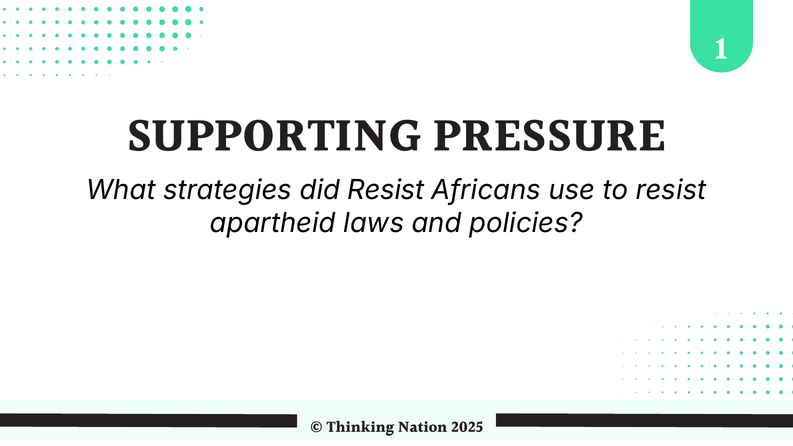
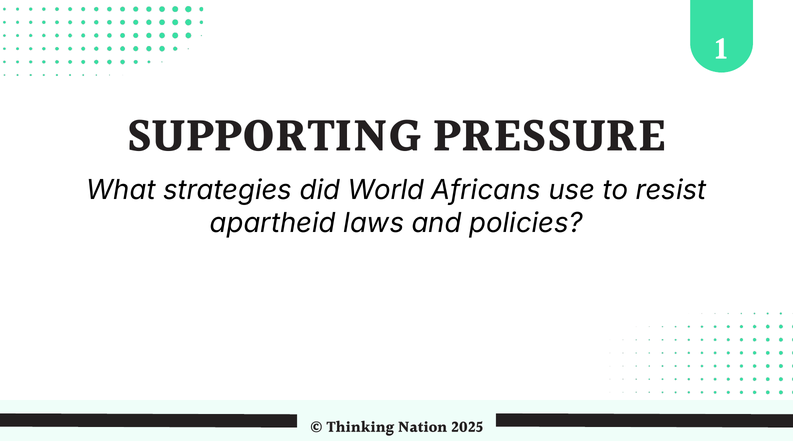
did Resist: Resist -> World (386, 190)
